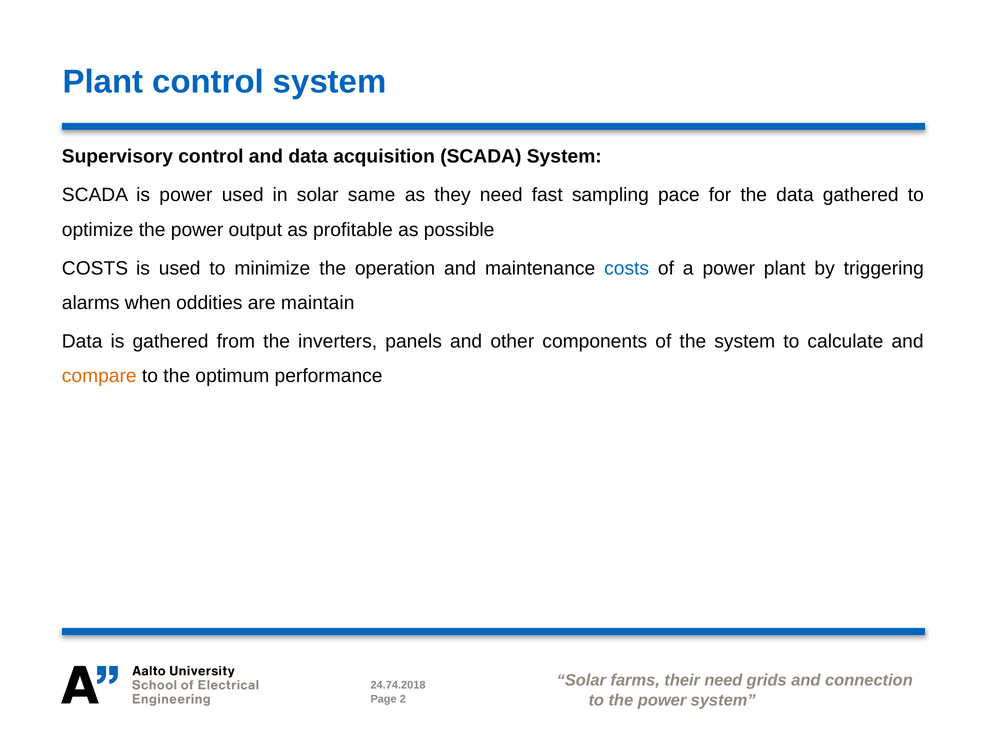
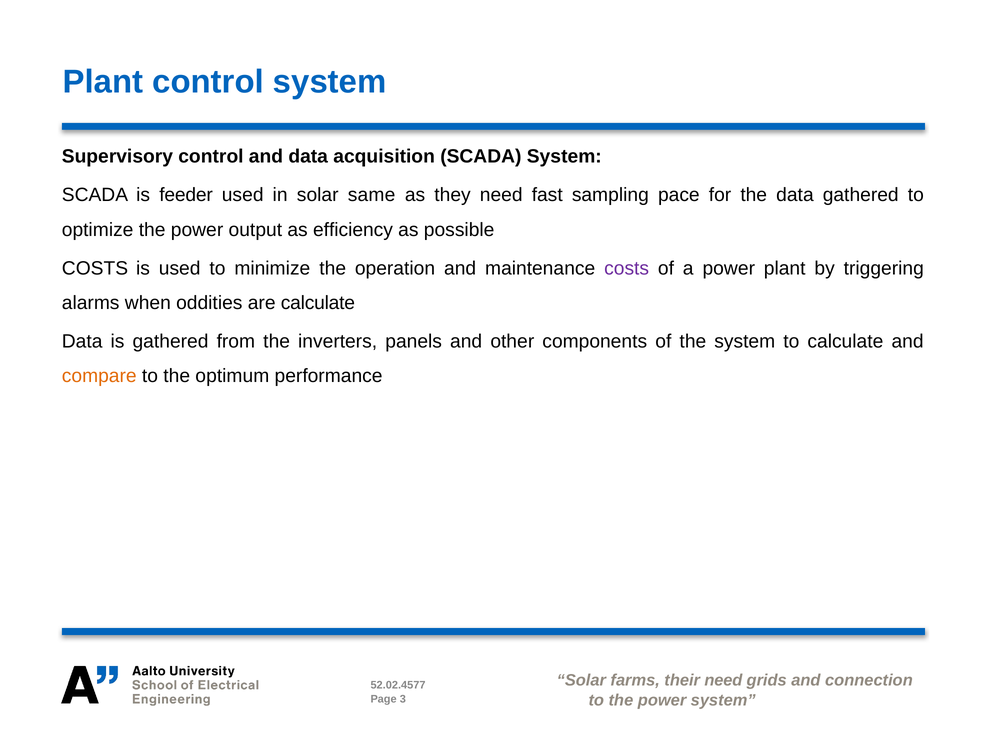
is power: power -> feeder (186, 195)
profitable: profitable -> efficiency (353, 230)
costs colour: blue -> purple (627, 268)
are maintain: maintain -> calculate (318, 303)
24.74.2018: 24.74.2018 -> 52.02.4577 (398, 685)
2: 2 -> 3 (403, 699)
